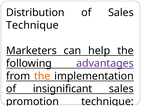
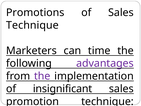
Distribution: Distribution -> Promotions (35, 12)
help: help -> time (99, 51)
the colour: orange -> purple (42, 76)
